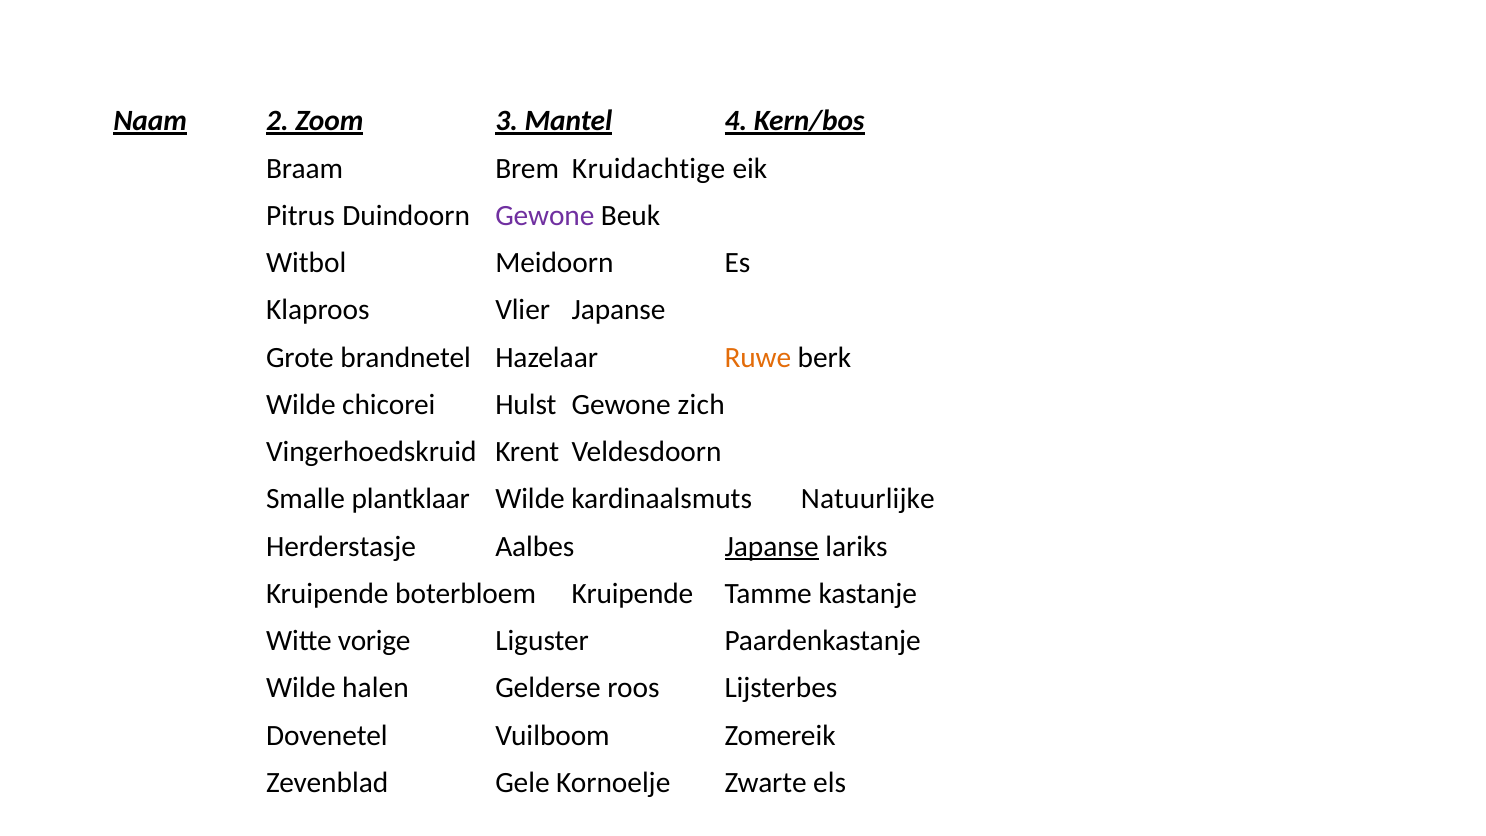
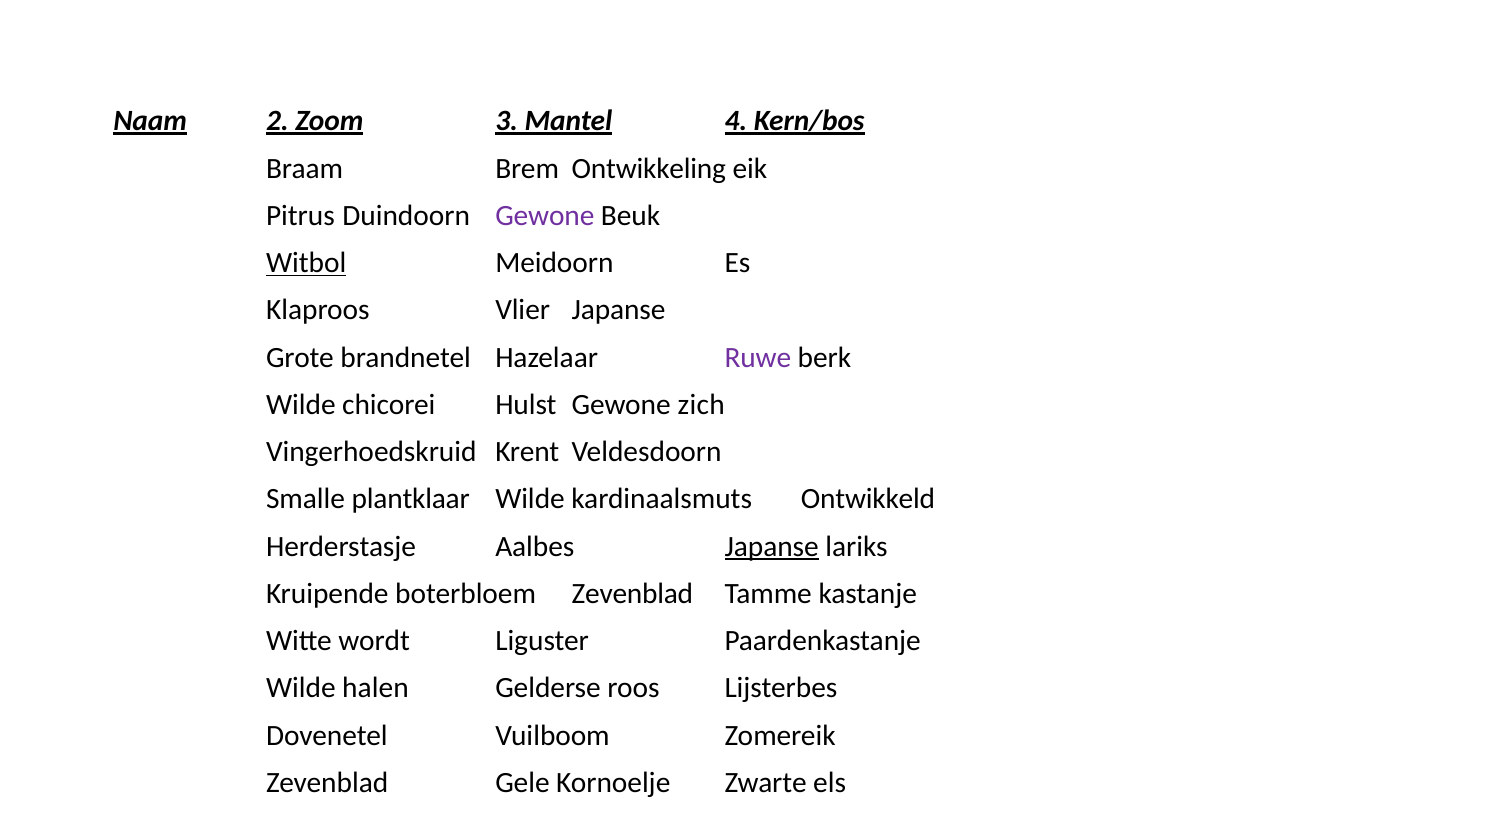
Kruidachtige: Kruidachtige -> Ontwikkeling (649, 168)
Witbol underline: none -> present (306, 263)
Ruwe colour: orange -> purple (758, 357)
Natuurlijke: Natuurlijke -> Ontwikkeld (868, 499)
boterbloem Kruipende: Kruipende -> Zevenblad (632, 594)
vorige: vorige -> wordt (374, 641)
